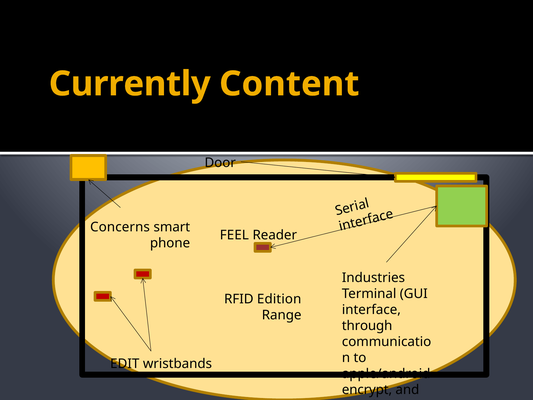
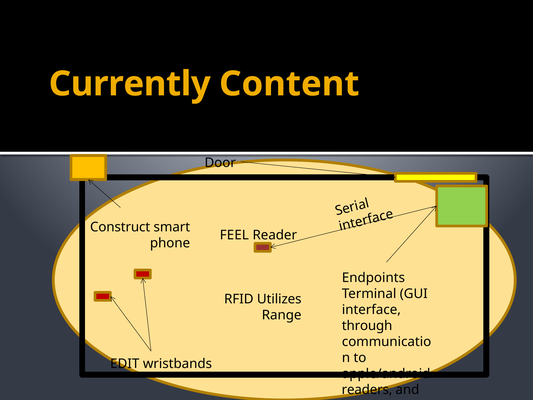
Concerns: Concerns -> Construct (120, 227)
Industries: Industries -> Endpoints (373, 278)
Edition: Edition -> Utilizes (279, 299)
encrypt: encrypt -> readers (367, 390)
